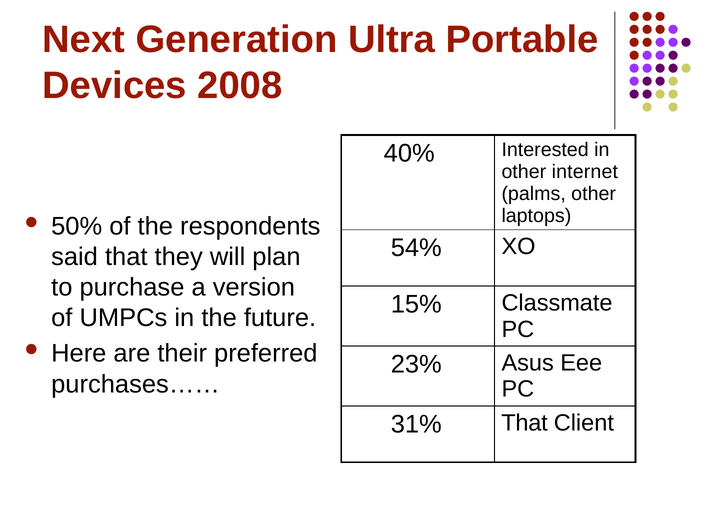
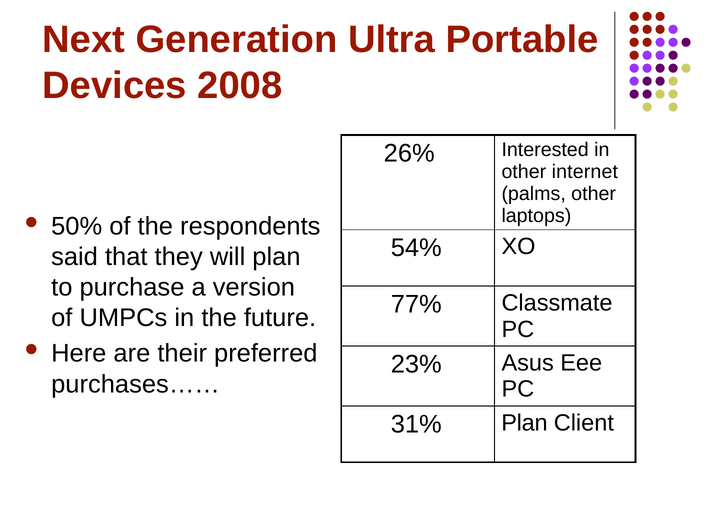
40%: 40% -> 26% (409, 153)
15%: 15% -> 77% (416, 304)
31% That: That -> Plan (524, 423)
